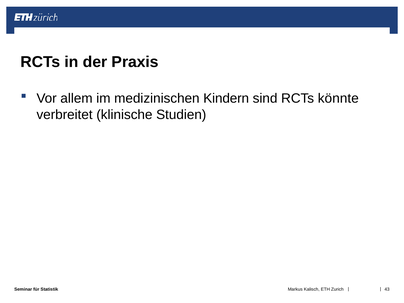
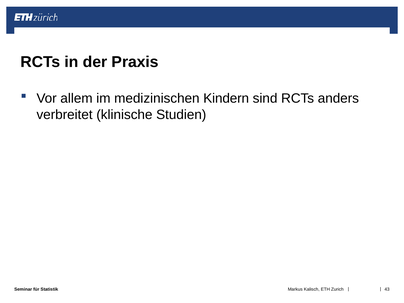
könnte: könnte -> anders (338, 98)
